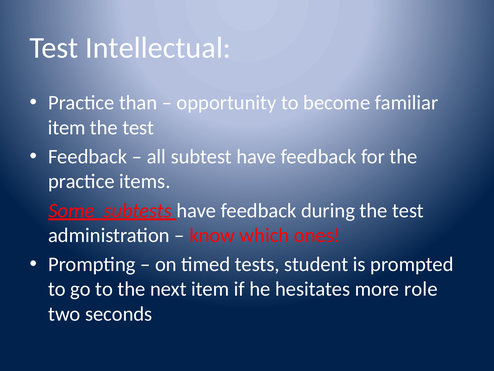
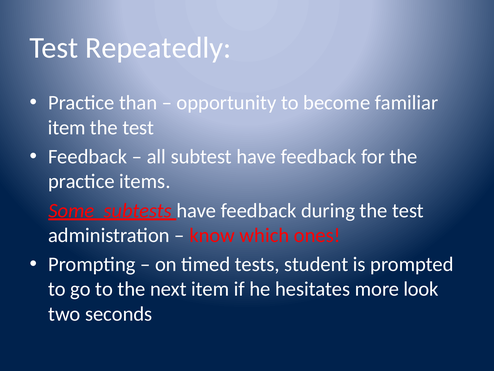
Intellectual: Intellectual -> Repeatedly (158, 48)
role: role -> look (421, 289)
